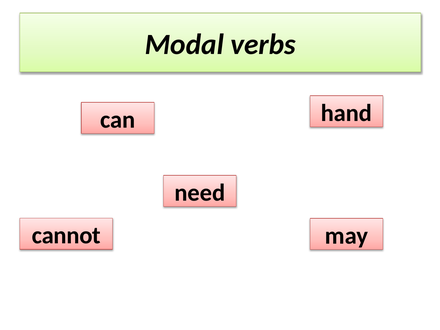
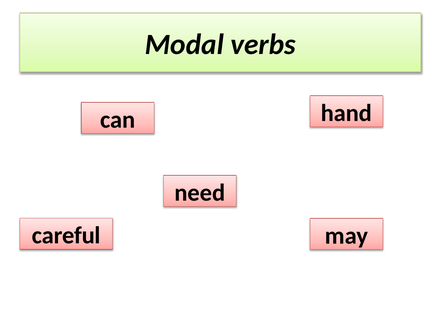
cannot: cannot -> careful (66, 235)
